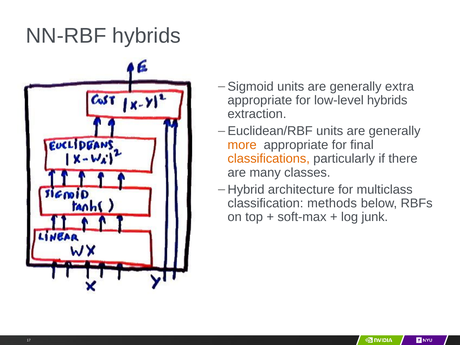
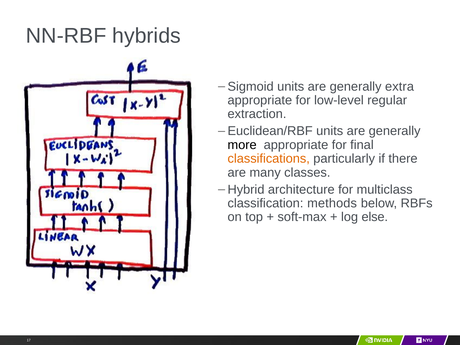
low-level hybrids: hybrids -> regular (387, 100)
more colour: orange -> black (242, 145)
junk: junk -> else (375, 217)
